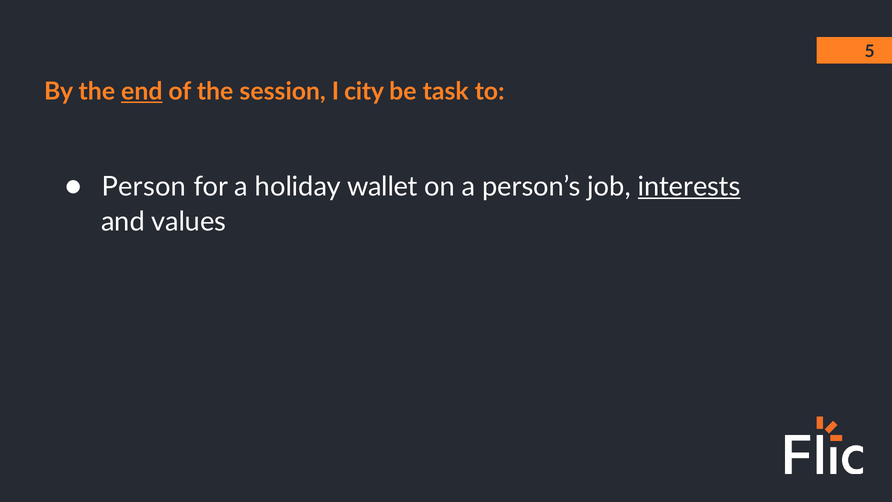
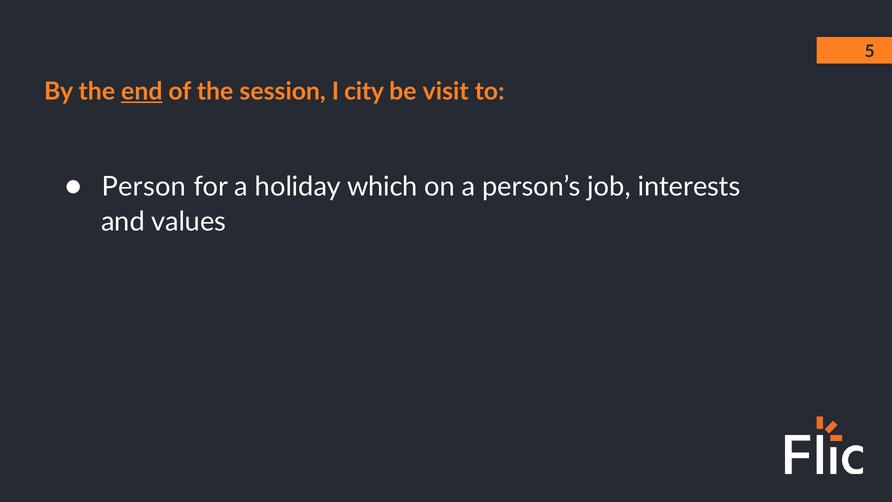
task: task -> visit (446, 91)
wallet: wallet -> which (382, 186)
interests underline: present -> none (689, 186)
